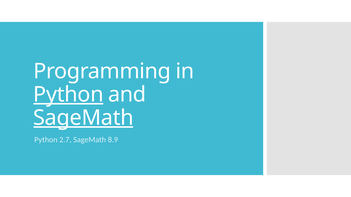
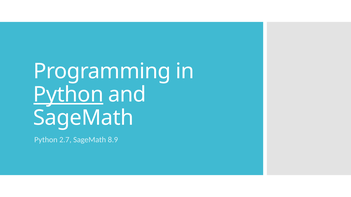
SageMath underline: present -> none (83, 118)
